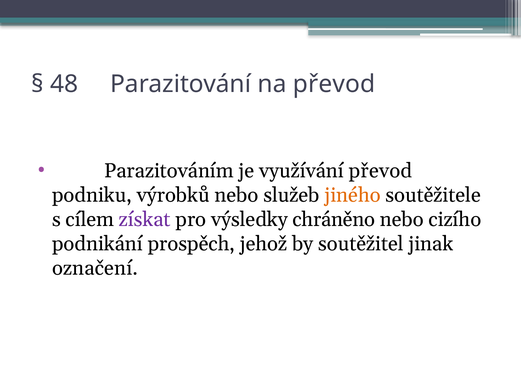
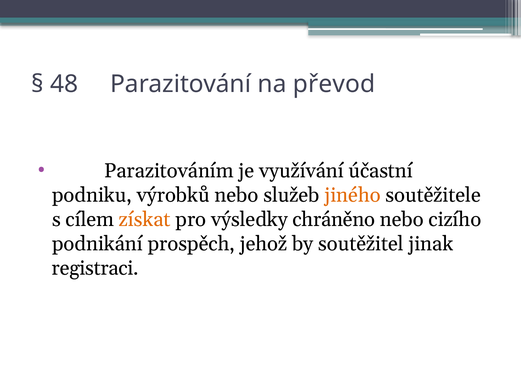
využívání převod: převod -> účastní (381, 171)
získat colour: purple -> orange (145, 219)
označení: označení -> registraci (95, 268)
